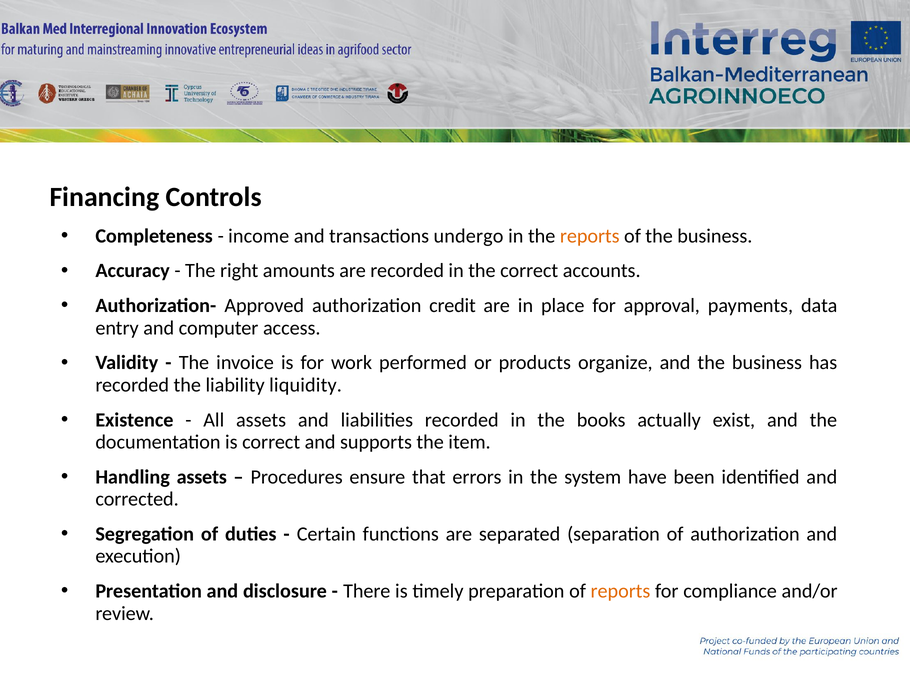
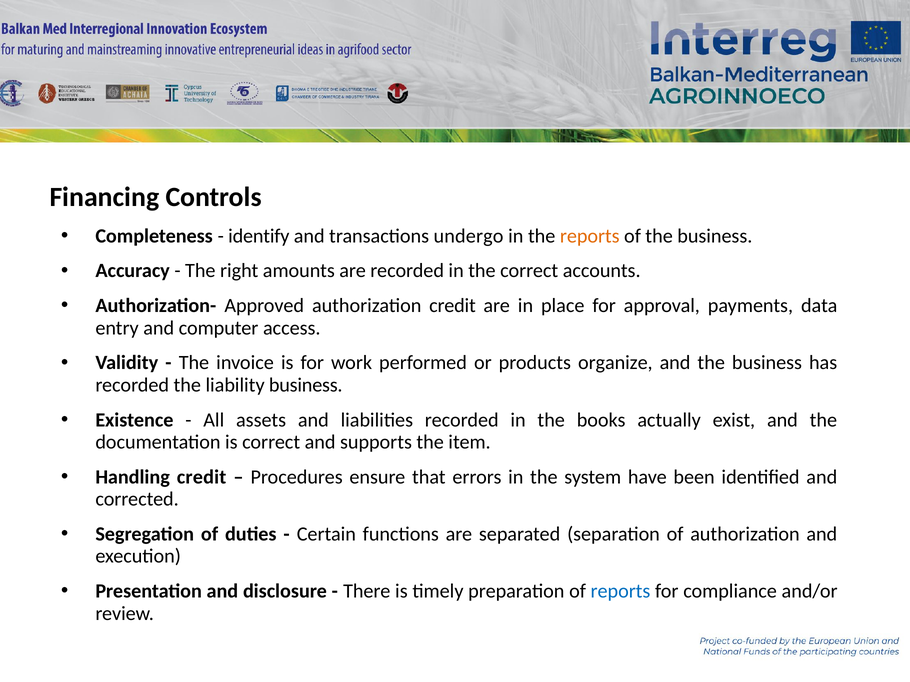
income: income -> identify (259, 236)
liability liquidity: liquidity -> business (306, 385)
Handling assets: assets -> credit (202, 477)
reports colour: orange -> blue (620, 592)
